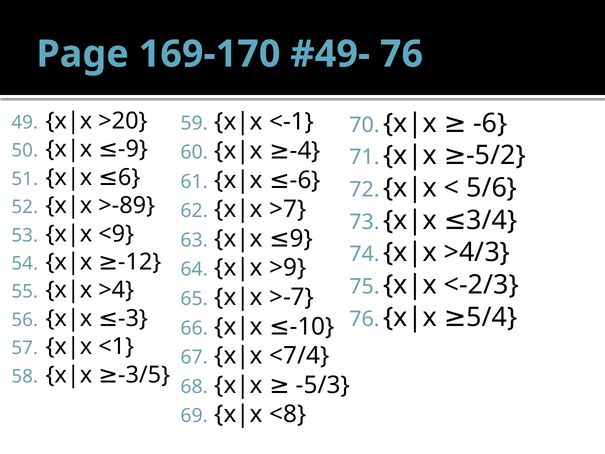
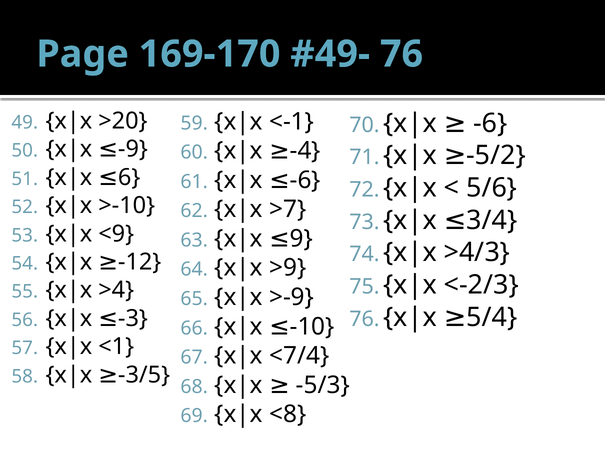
>-89: >-89 -> >-10 (127, 205)
>-7: >-7 -> >-9 (292, 297)
